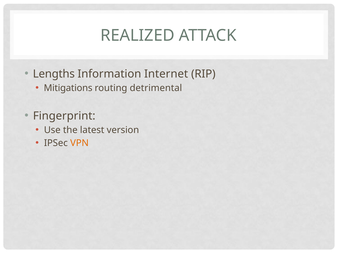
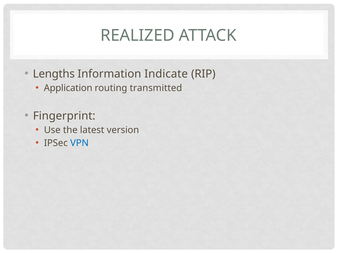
Internet: Internet -> Indicate (166, 74)
Mitigations: Mitigations -> Application (68, 88)
detrimental: detrimental -> transmitted (156, 88)
VPN colour: orange -> blue (79, 143)
